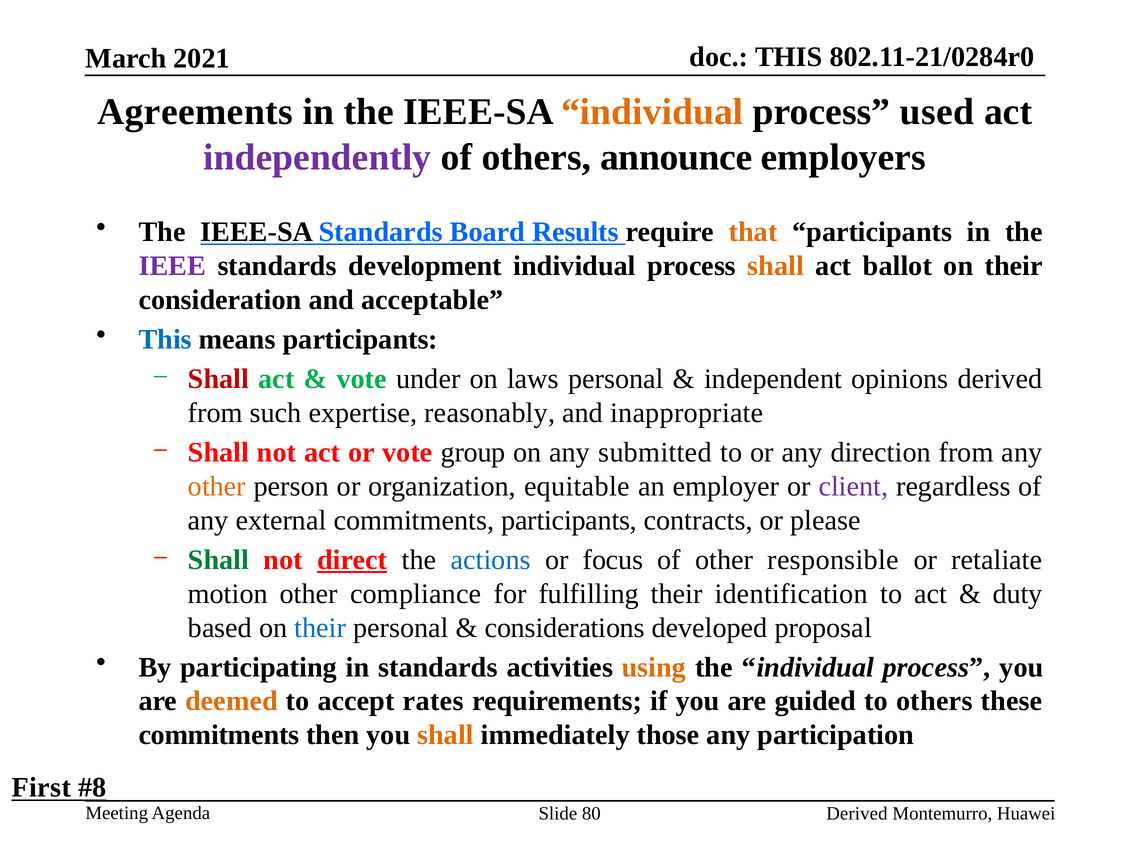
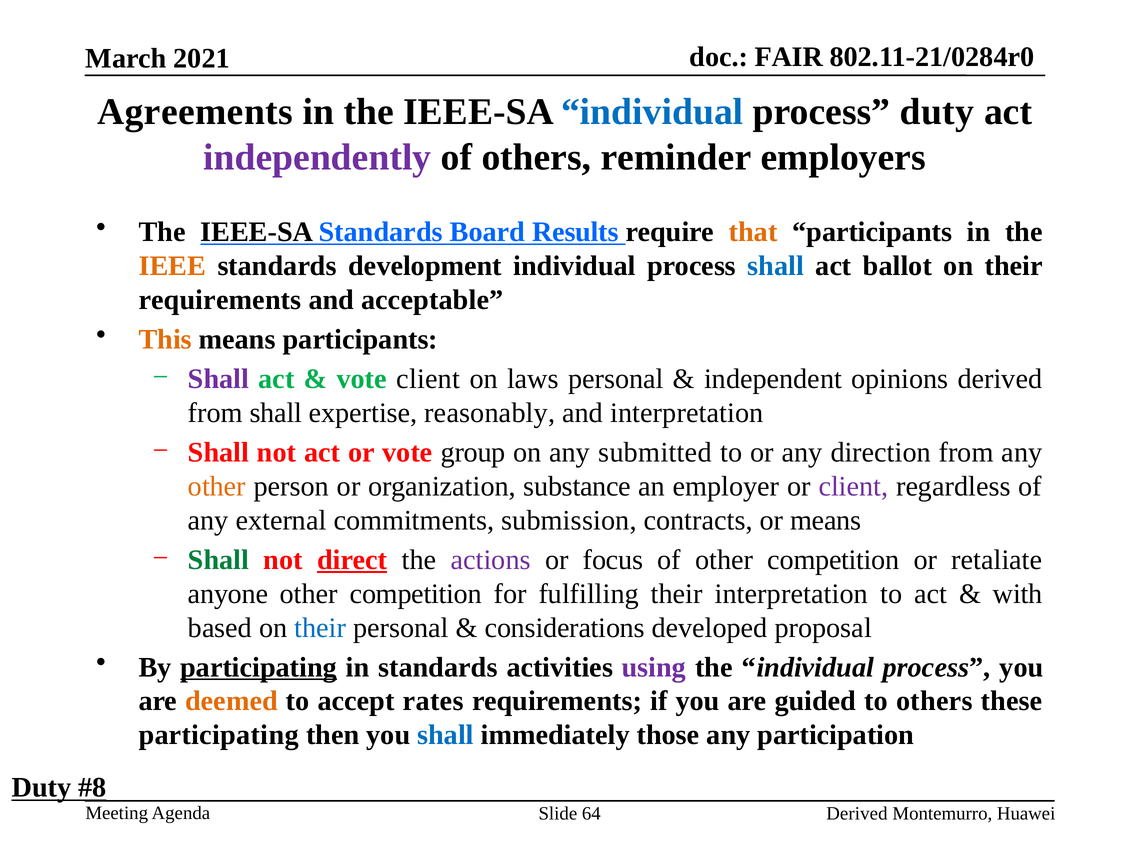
THIS: THIS -> FAIR (789, 57)
individual colour: orange -> blue (652, 112)
process used: used -> duty (937, 112)
announce: announce -> reminder (676, 157)
IEEE colour: purple -> orange (172, 266)
shall colour: orange -> blue (776, 266)
consideration: consideration -> requirements (220, 300)
This colour: blue -> orange (165, 339)
Shall colour: red -> purple (219, 379)
vote under: under -> client (428, 379)
from such: such -> shall (276, 413)
and inappropriate: inappropriate -> interpretation (687, 413)
equitable: equitable -> substance (577, 486)
commitments participants: participants -> submission (569, 520)
or please: please -> means (826, 520)
actions colour: blue -> purple (491, 560)
of other responsible: responsible -> competition (833, 560)
motion: motion -> anyone (228, 593)
compliance: compliance -> competition (416, 593)
their identification: identification -> interpretation (791, 593)
duty: duty -> with (1018, 593)
participating underline: none -> present (259, 667)
using colour: orange -> purple (654, 667)
commitments: commitments -> participating (219, 735)
shall colour: orange -> blue (445, 735)
First: First -> Duty (42, 787)
80: 80 -> 64 (591, 813)
